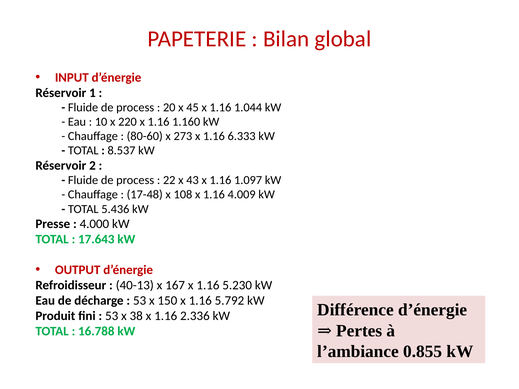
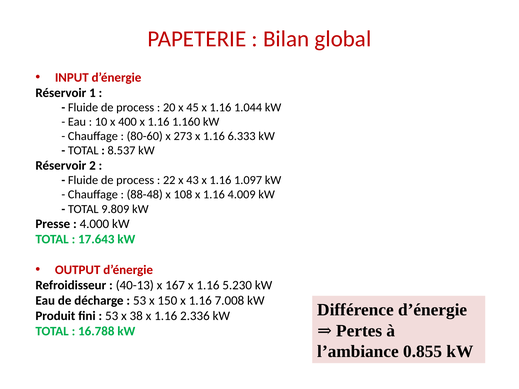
220: 220 -> 400 (127, 122)
17-48: 17-48 -> 88-48 (145, 195)
5.436: 5.436 -> 9.809 (115, 209)
5.792: 5.792 -> 7.008 (229, 301)
